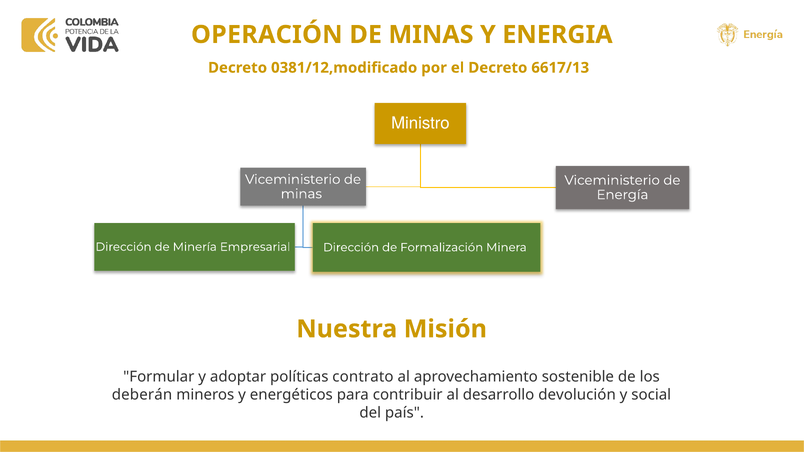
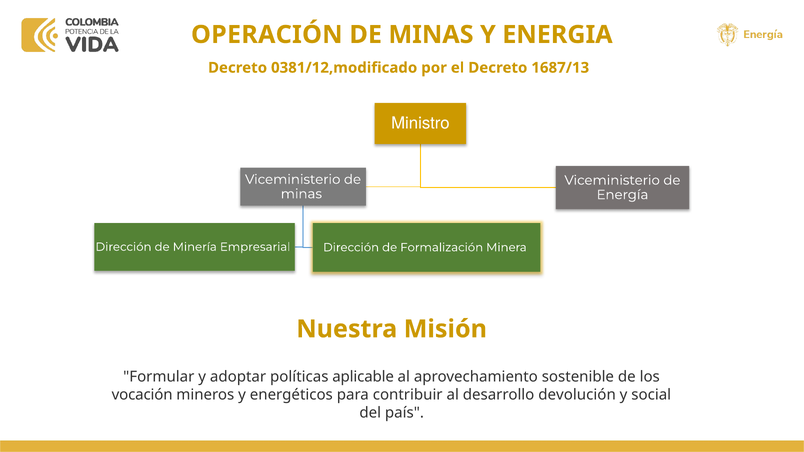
6617/13: 6617/13 -> 1687/13 (560, 68)
contrato: contrato -> aplicable (363, 377)
deberán: deberán -> vocación (142, 395)
